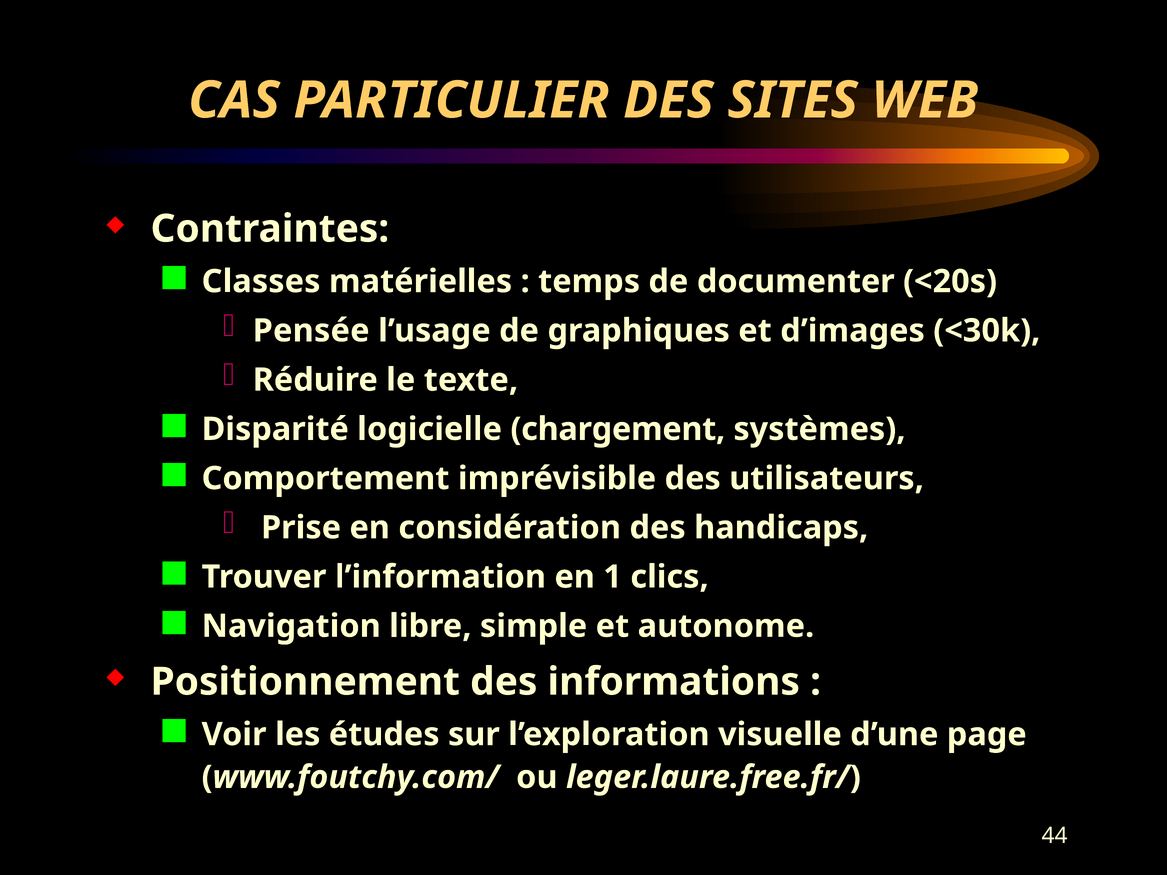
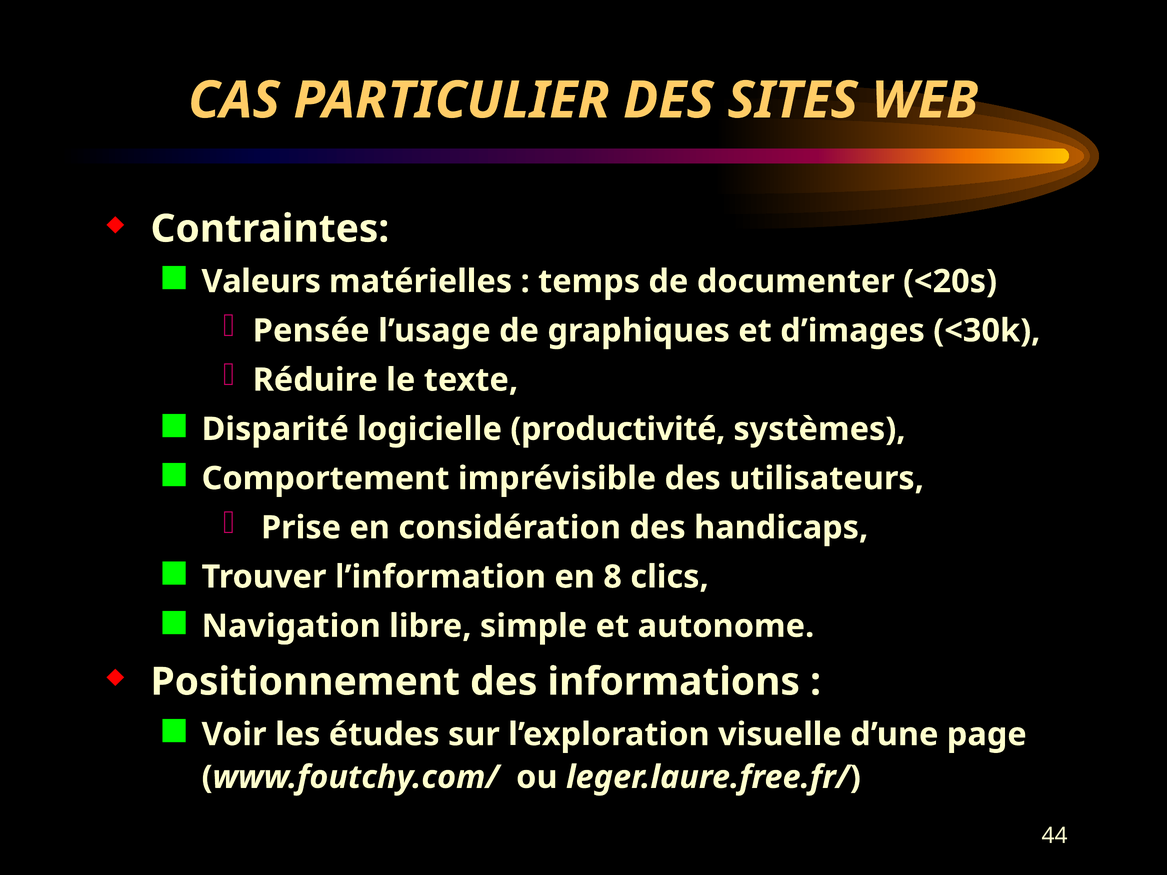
Classes: Classes -> Valeurs (261, 282)
chargement: chargement -> productivité (618, 429)
1: 1 -> 8 (613, 577)
